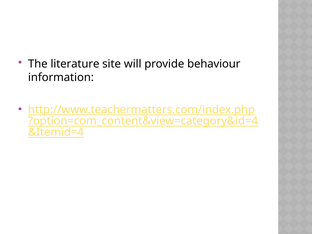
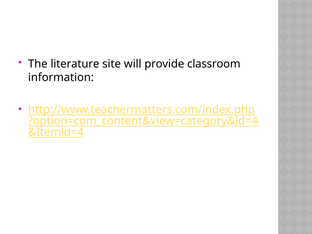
behaviour: behaviour -> classroom (214, 64)
